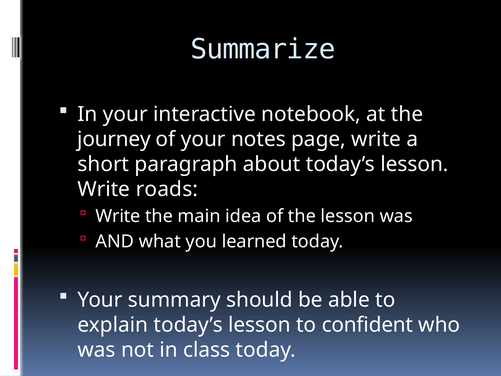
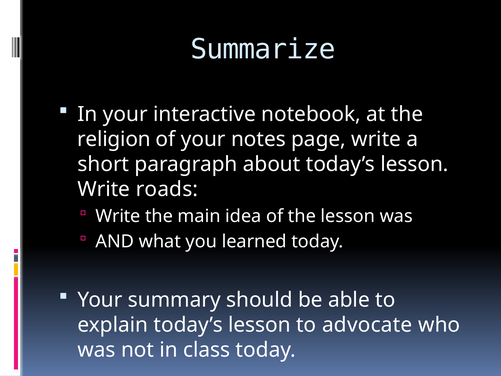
journey: journey -> religion (114, 139)
confident: confident -> advocate (367, 325)
